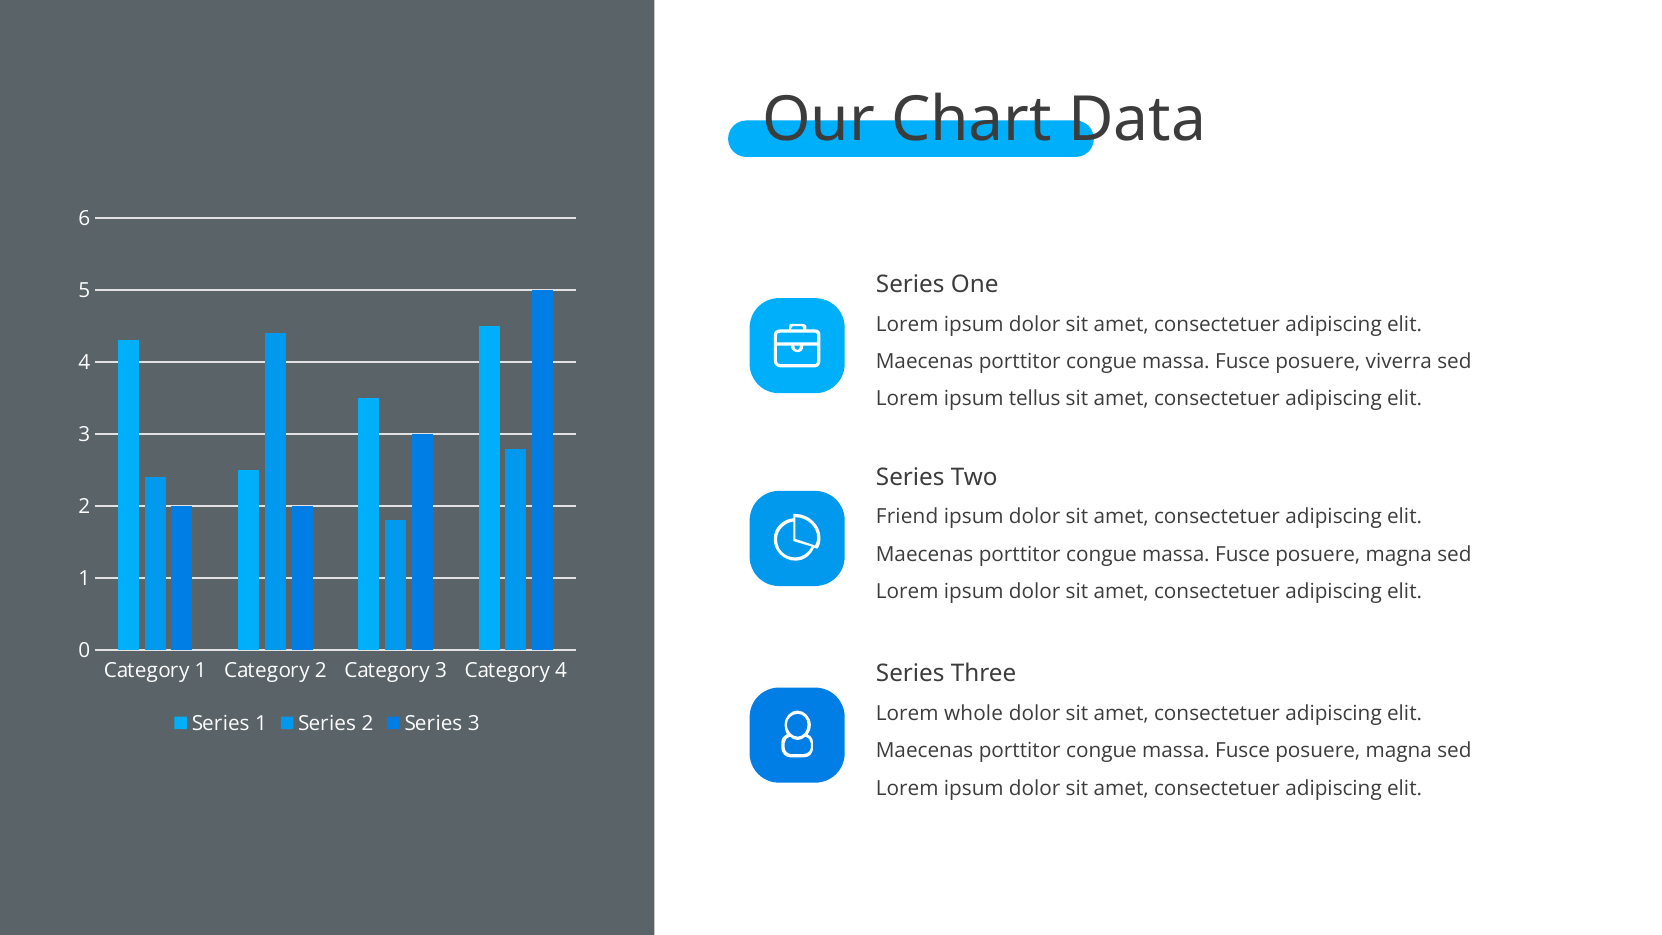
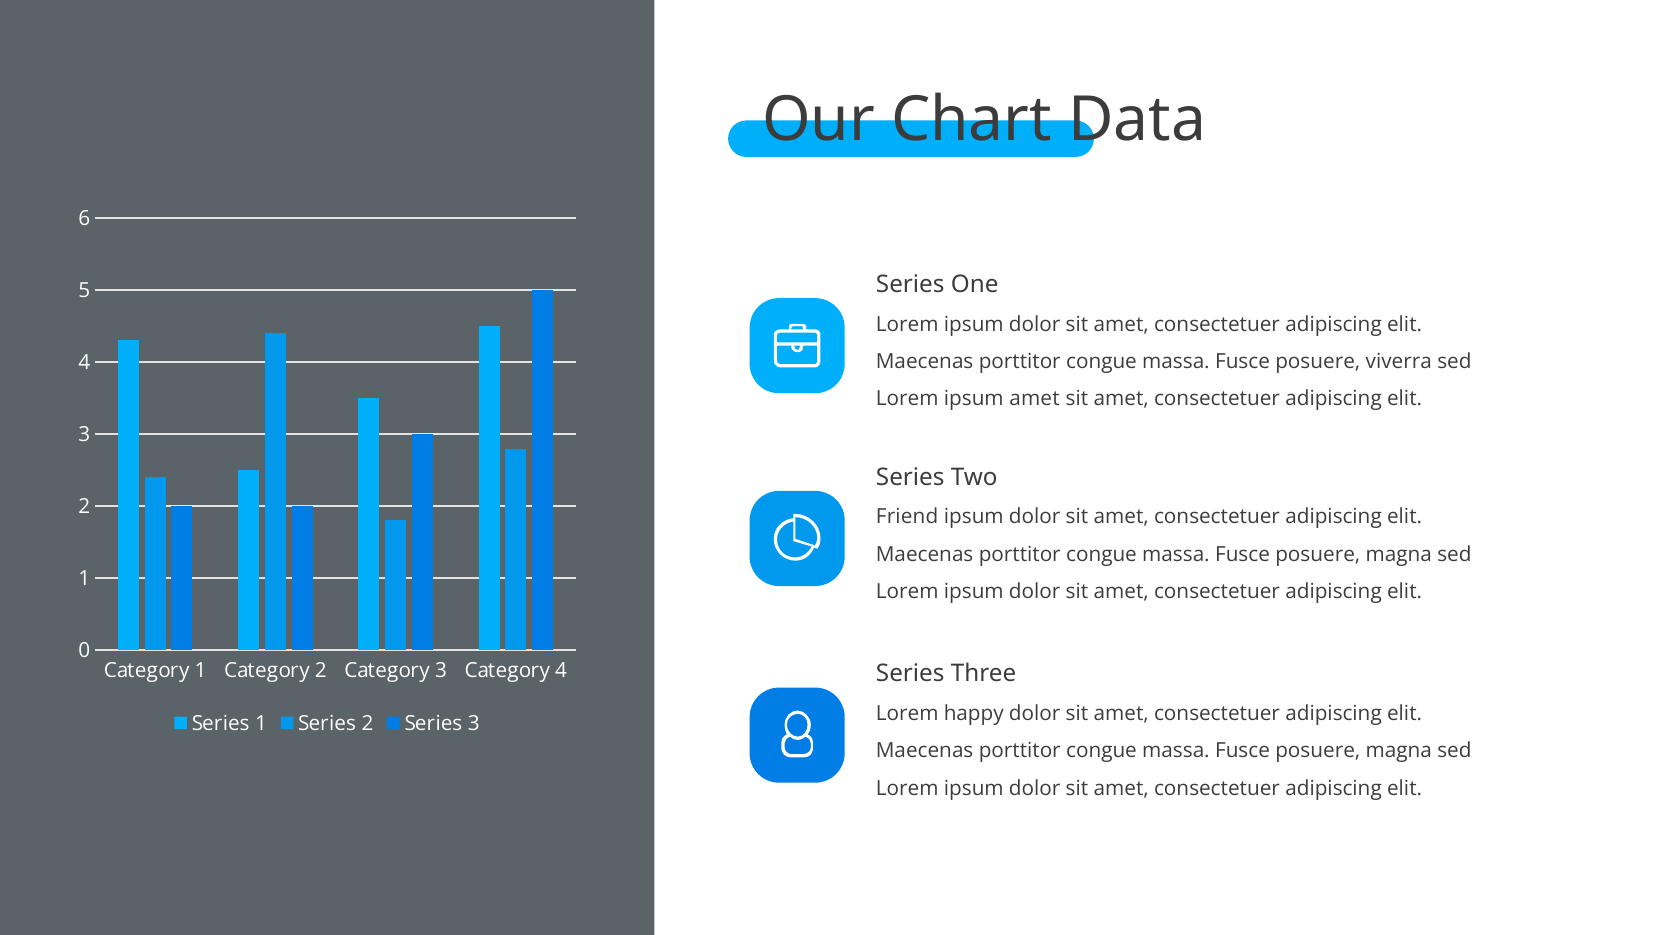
ipsum tellus: tellus -> amet (1035, 399)
whole: whole -> happy (974, 714)
